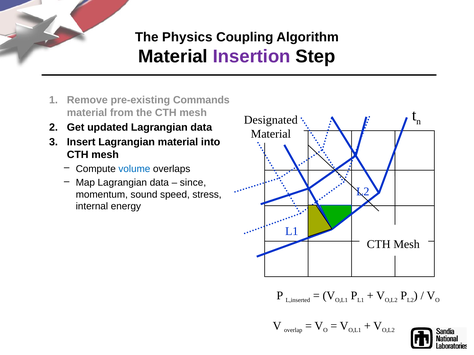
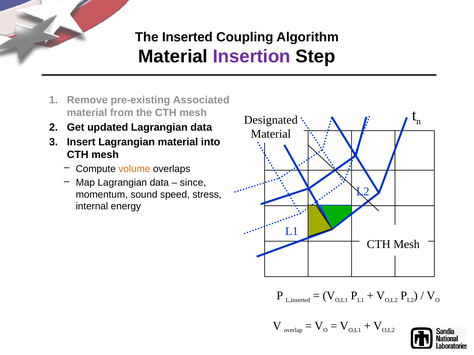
Physics: Physics -> Inserted (187, 37)
Commands: Commands -> Associated (201, 100)
volume colour: blue -> orange (134, 169)
